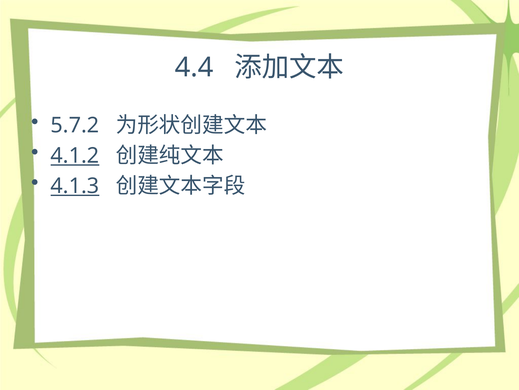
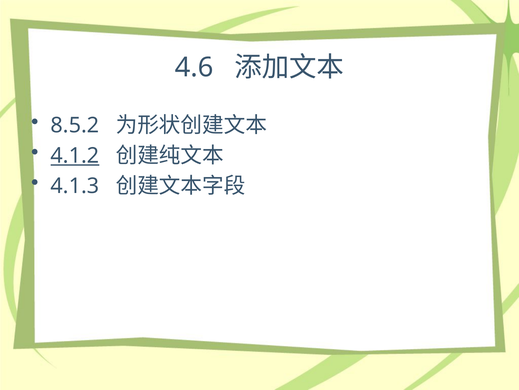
4.4: 4.4 -> 4.6 (194, 67)
5.7.2: 5.7.2 -> 8.5.2 (75, 125)
4.1.3 underline: present -> none (75, 186)
